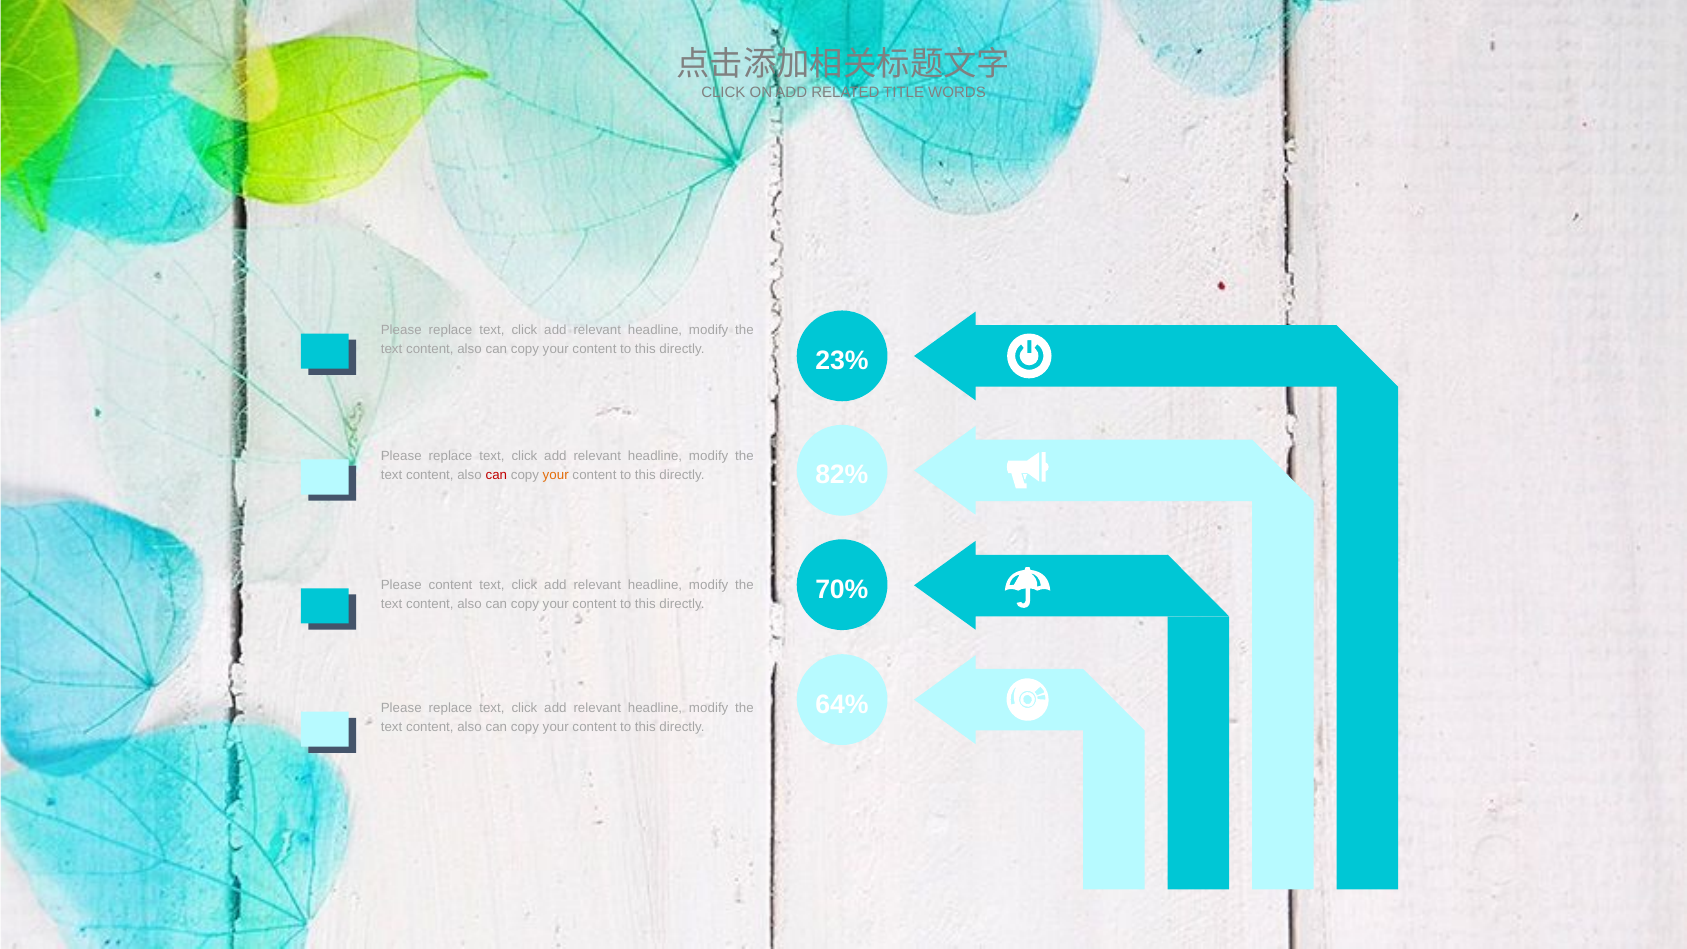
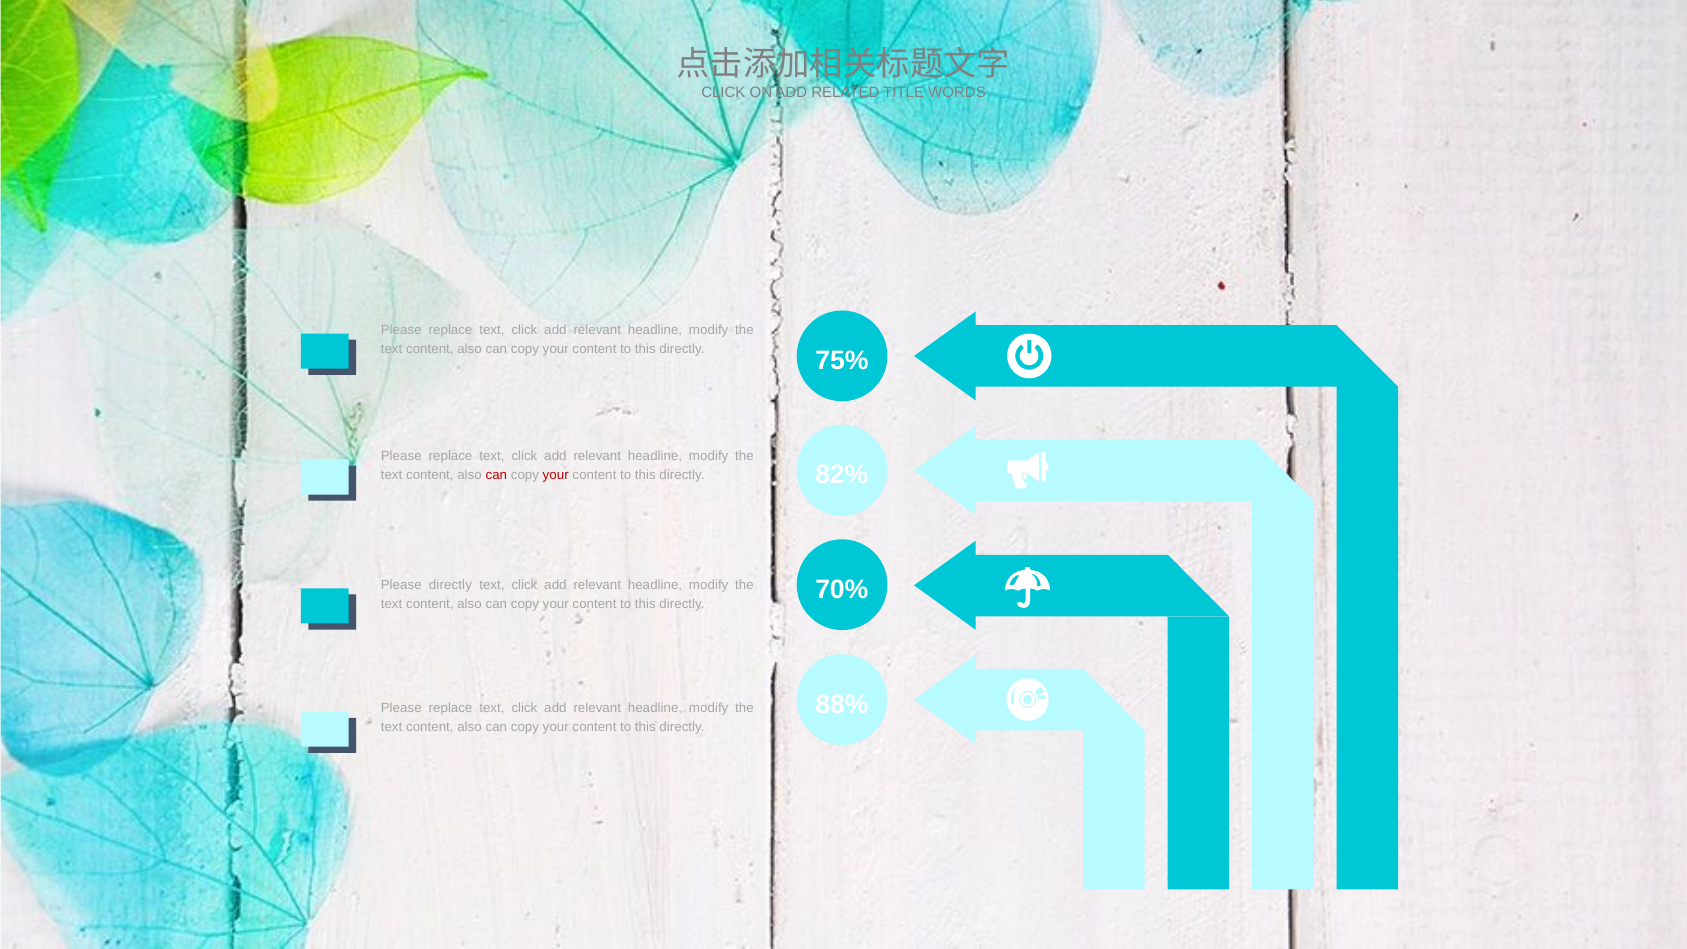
23%: 23% -> 75% (842, 361)
your colour: orange -> red (556, 475)
Please content: content -> directly (450, 585)
64%: 64% -> 88% (842, 704)
